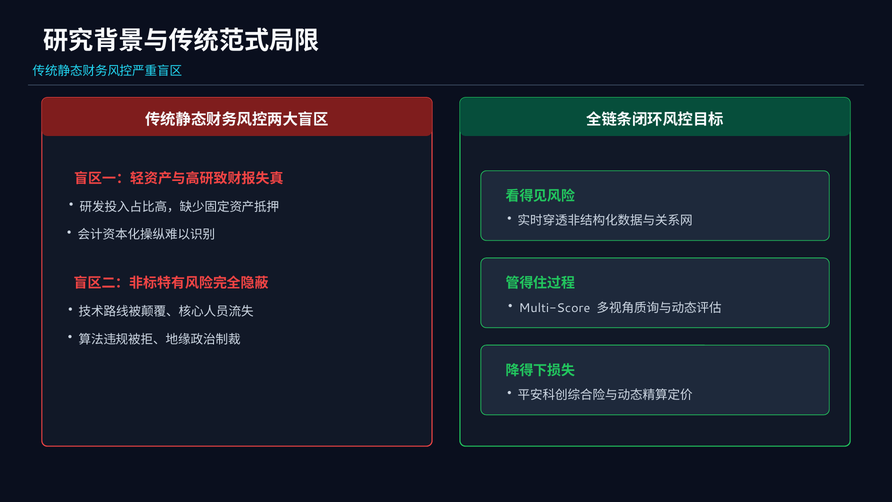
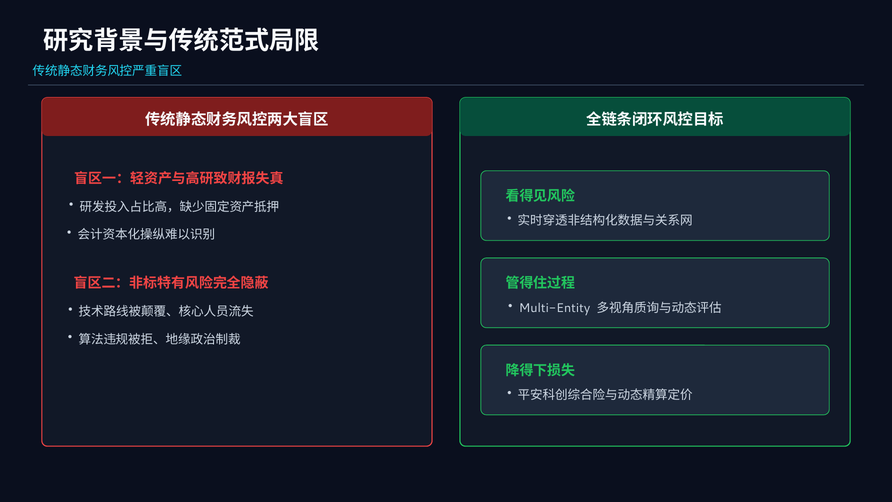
Multi-Score: Multi-Score -> Multi-Entity (555, 308)
